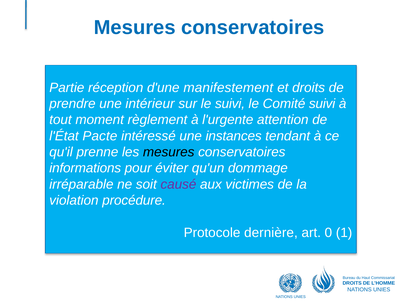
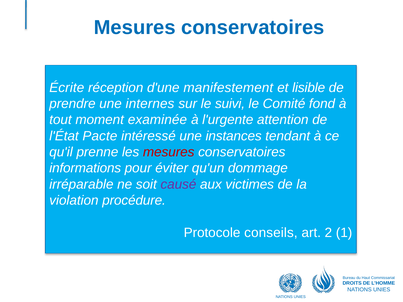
Partie: Partie -> Écrite (67, 88)
et droits: droits -> lisible (309, 88)
intérieur: intérieur -> internes (150, 104)
Comité suivi: suivi -> fond (322, 104)
règlement: règlement -> examinée (157, 120)
mesures colour: black -> red (169, 152)
dernière: dernière -> conseils (271, 233)
0: 0 -> 2 (328, 233)
